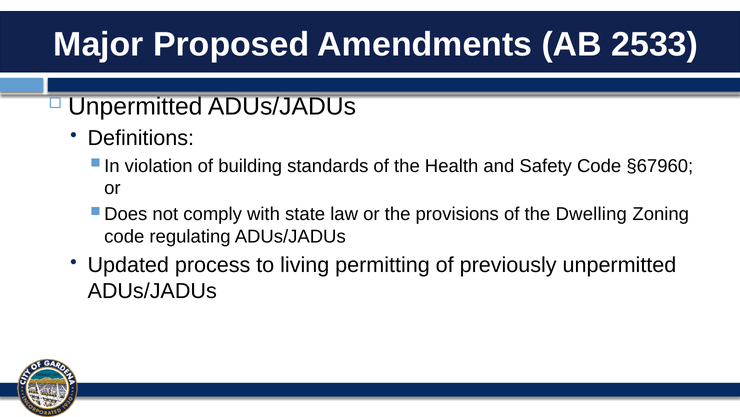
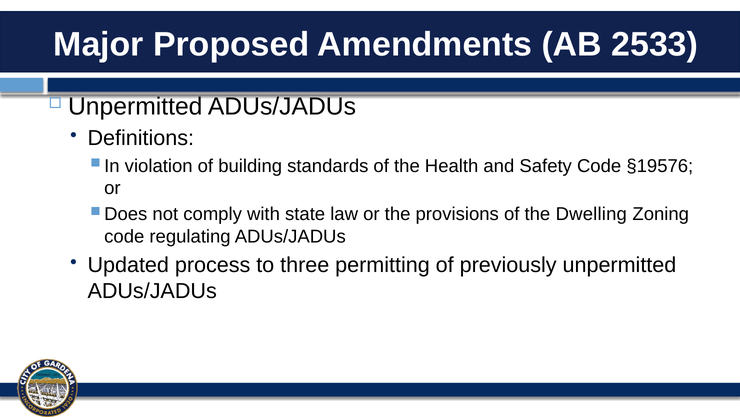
§67960: §67960 -> §19576 (660, 166)
living: living -> three (305, 265)
